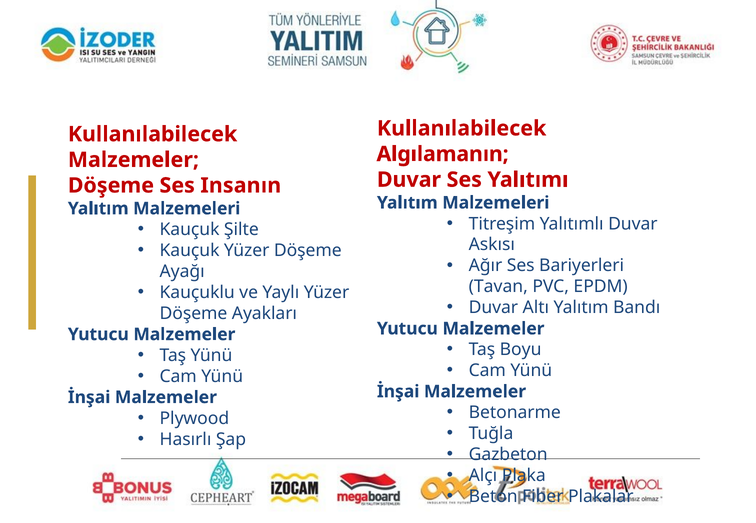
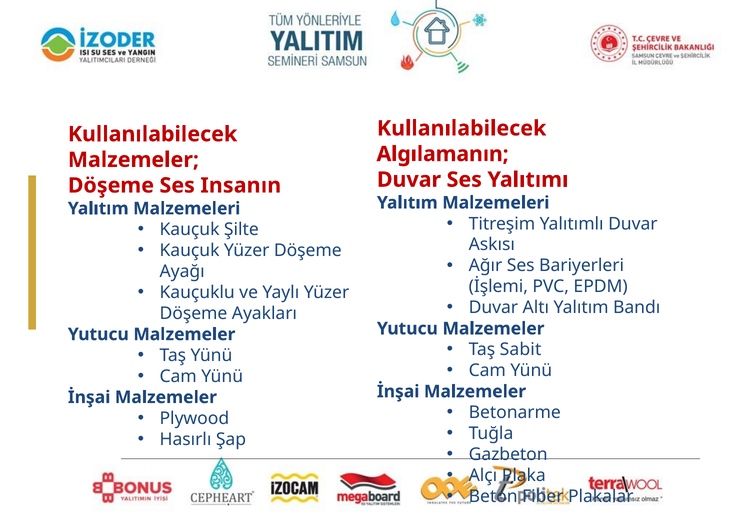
Tavan: Tavan -> İşlemi (498, 287)
Boyu: Boyu -> Sabit (521, 350)
